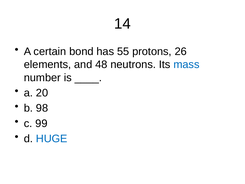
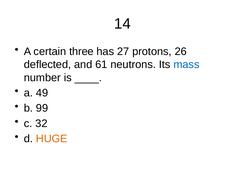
bond: bond -> three (81, 51)
55: 55 -> 27 (123, 51)
elements: elements -> deflected (47, 64)
48: 48 -> 61 (101, 64)
20: 20 -> 49 (42, 93)
98: 98 -> 99 (42, 108)
99: 99 -> 32 (41, 123)
HUGE colour: blue -> orange (52, 139)
